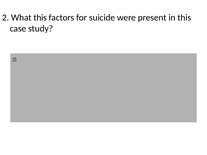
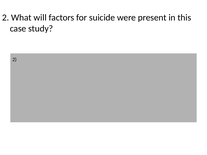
What this: this -> will (40, 18)
